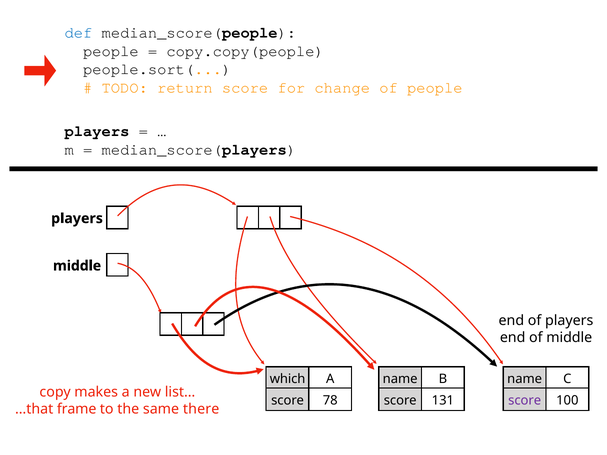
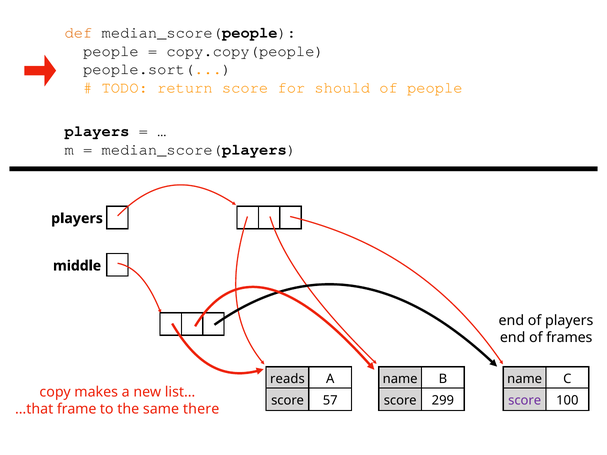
def colour: blue -> orange (78, 32)
change: change -> should (342, 88)
of middle: middle -> frames (569, 338)
which: which -> reads (287, 379)
78: 78 -> 57 (330, 400)
131: 131 -> 299 (443, 400)
